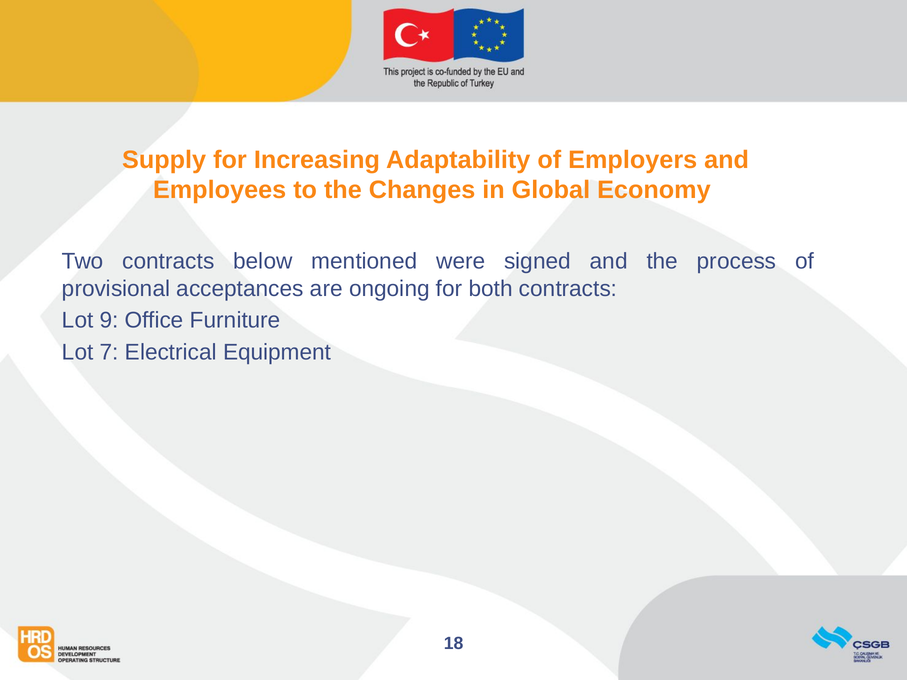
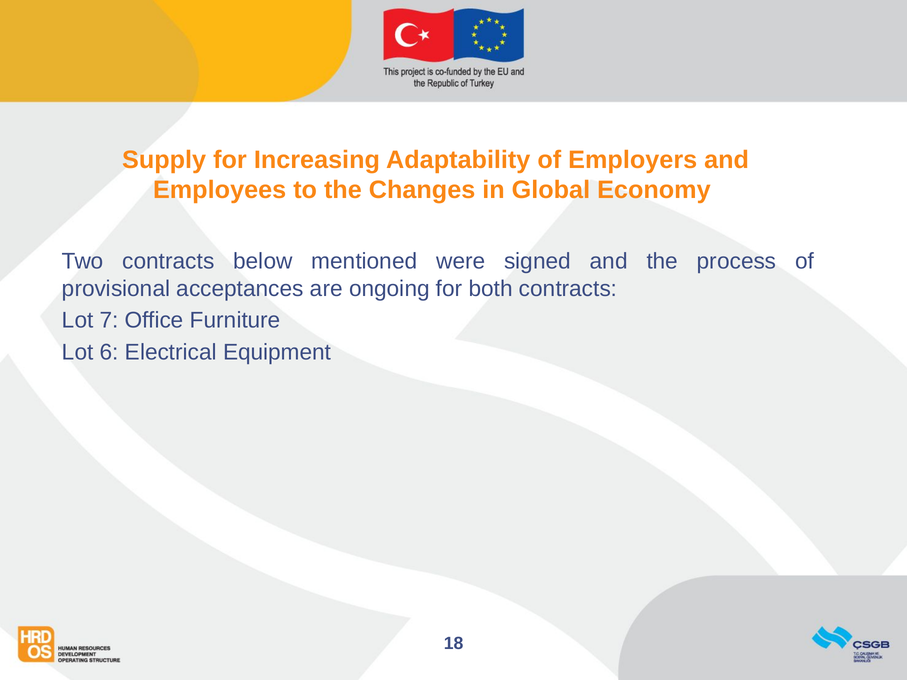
9: 9 -> 7 (109, 321)
7: 7 -> 6 (109, 352)
